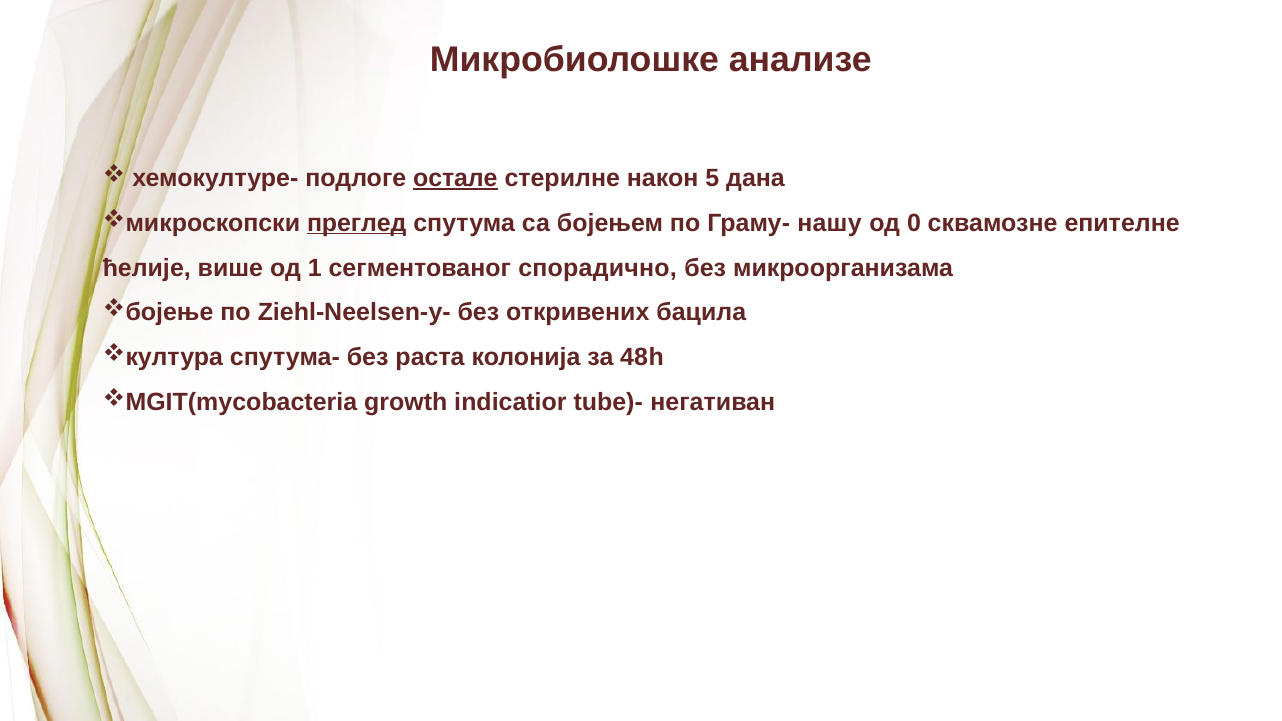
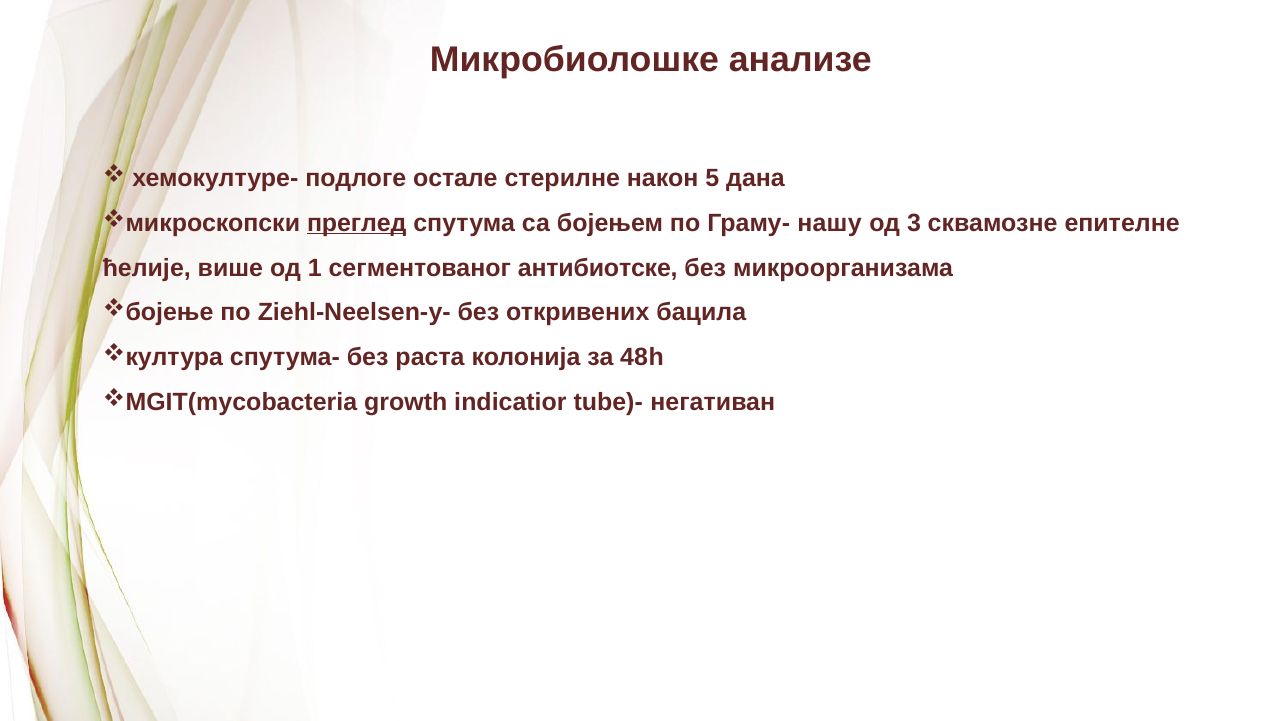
остале underline: present -> none (455, 178)
0: 0 -> 3 (914, 223)
спорадично: спорадично -> антибиотске (598, 268)
